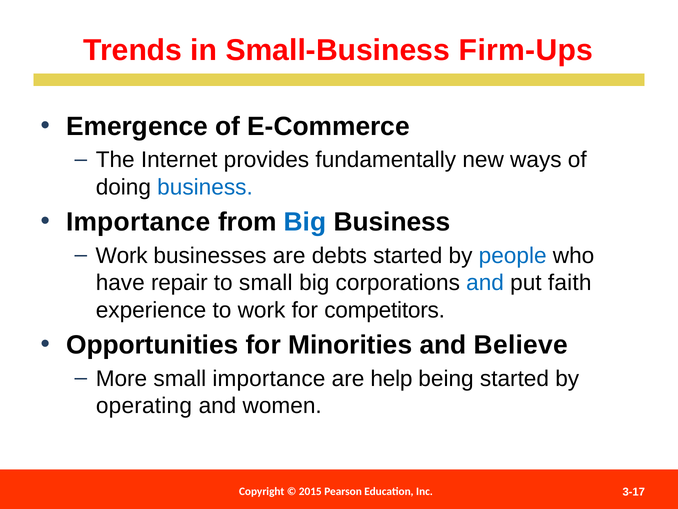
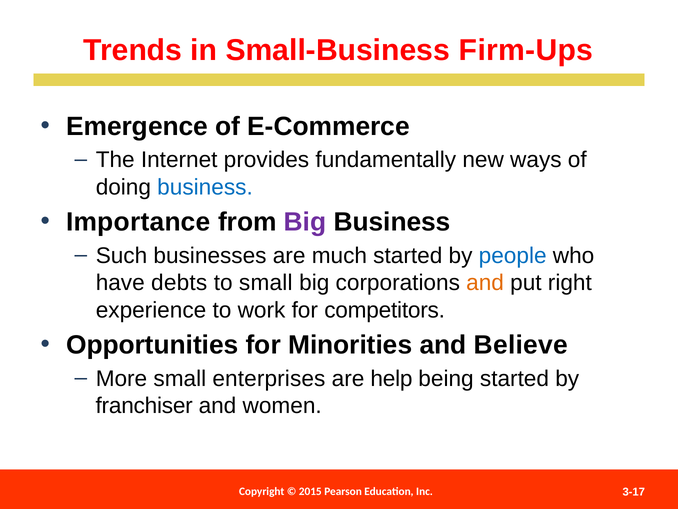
Big colour: blue -> purple (305, 222)
Work: Work -> Such (121, 256)
debts: debts -> much (339, 256)
repair: repair -> debts (179, 283)
and colour: blue -> orange (485, 283)
faith: faith -> right (570, 283)
small importance: importance -> enterprises (269, 378)
operating: operating -> franchiser (144, 405)
